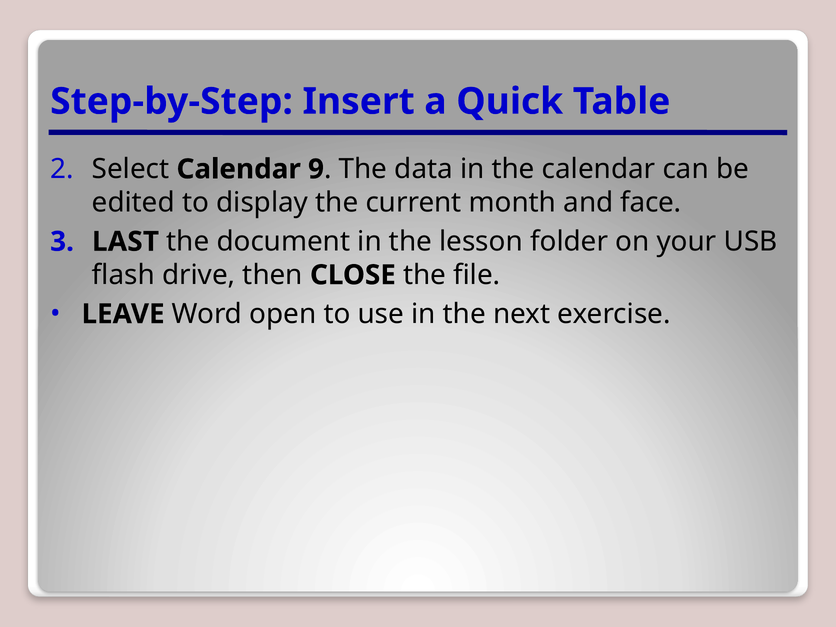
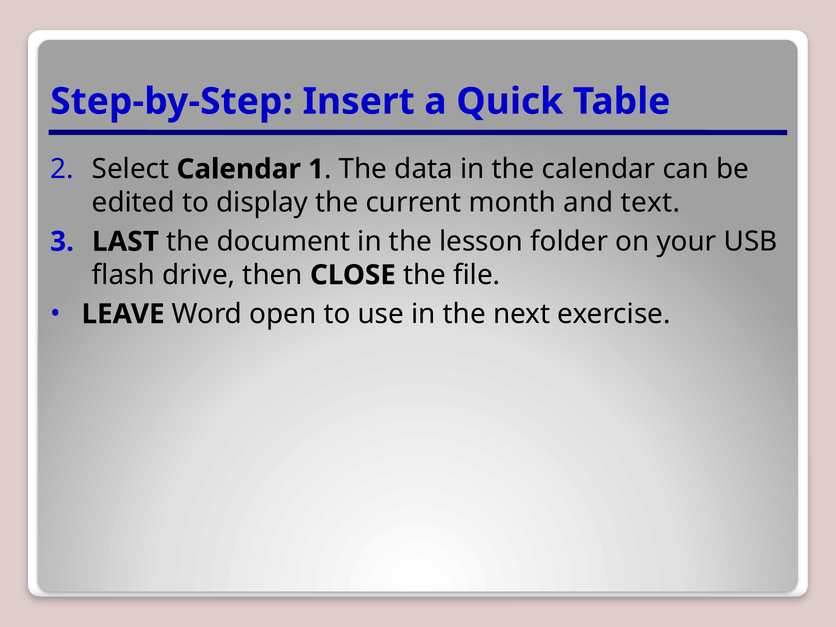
9: 9 -> 1 (316, 169)
face: face -> text (651, 203)
